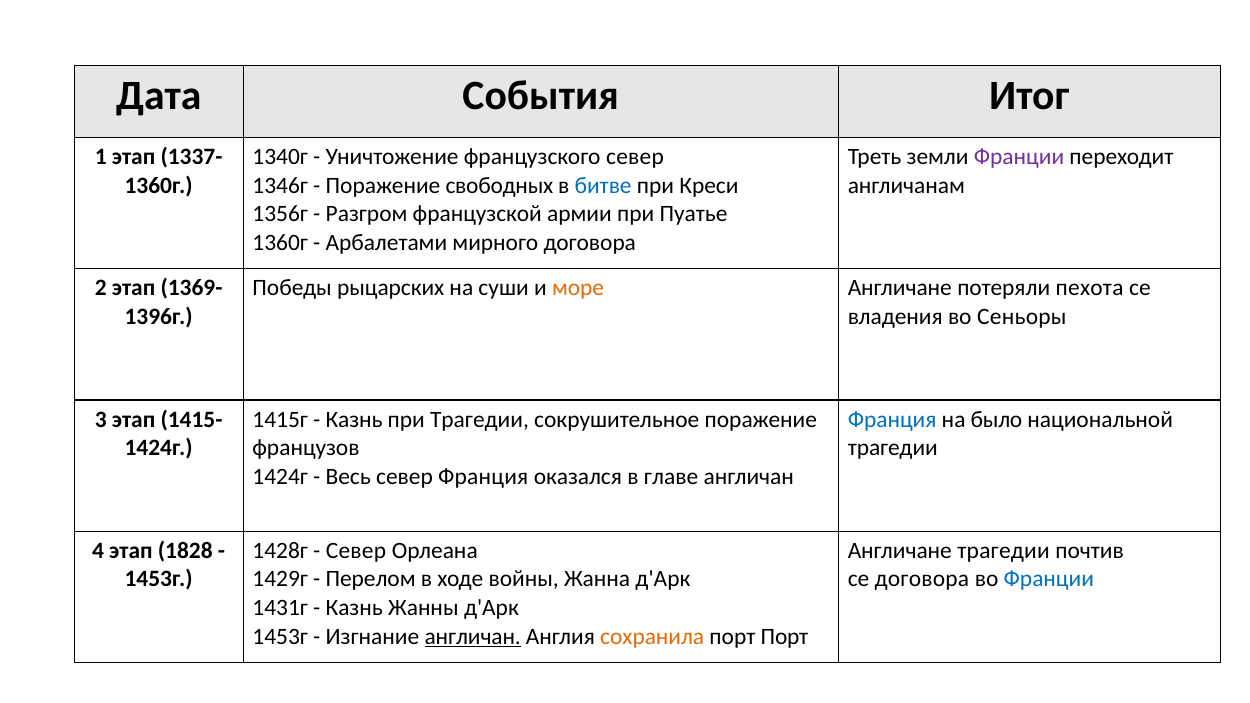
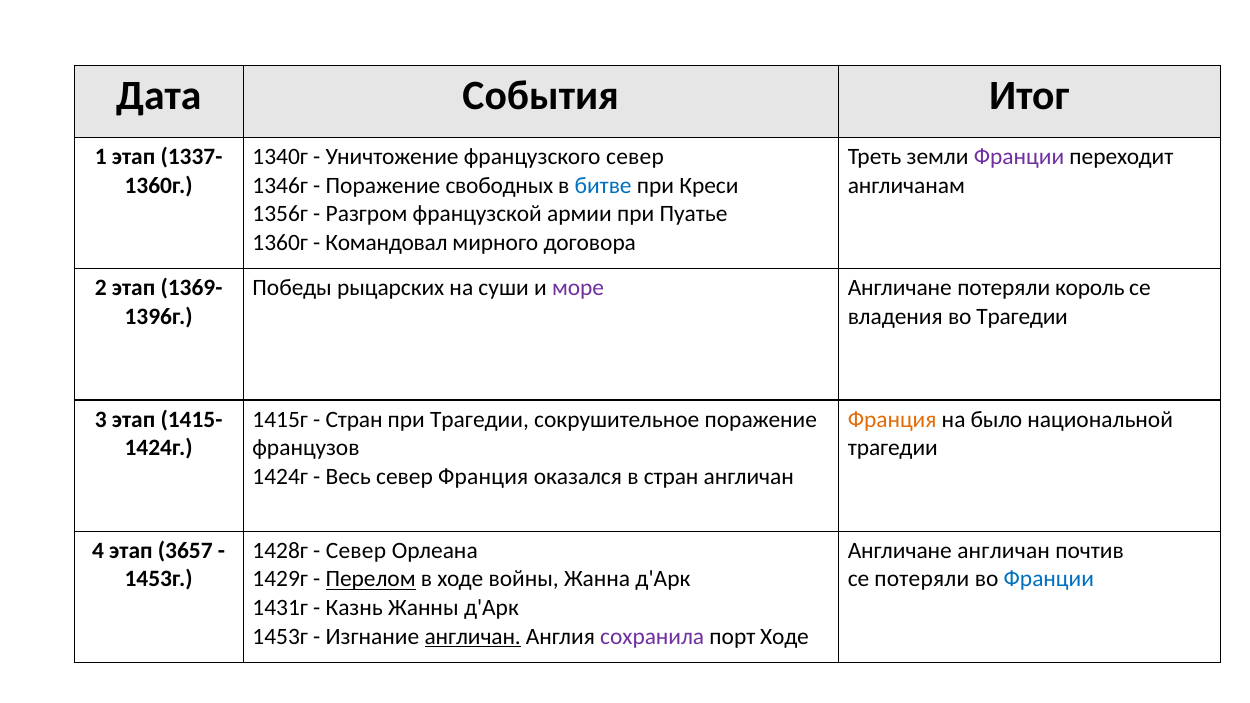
Арбалетами: Арбалетами -> Командовал (386, 243)
море colour: orange -> purple (578, 288)
пехота: пехота -> король (1090, 288)
во Сеньоры: Сеньоры -> Трагедии (1022, 317)
Казнь: Казнь -> Стран (354, 419)
Франция colour: blue -> orange (892, 419)
в главе: главе -> стран (671, 477)
1828: 1828 -> 3657 (185, 551)
Англичане трагедии: трагедии -> англичан (1004, 551)
Перелом underline: none -> present (371, 579)
се договора: договора -> потеряли (922, 579)
сохранила colour: orange -> purple (652, 636)
порт Порт: Порт -> Ходе (784, 636)
